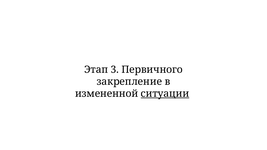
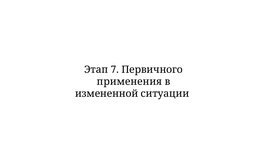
3: 3 -> 7 (115, 70)
закрепление: закрепление -> применения (129, 82)
ситуации underline: present -> none (165, 94)
